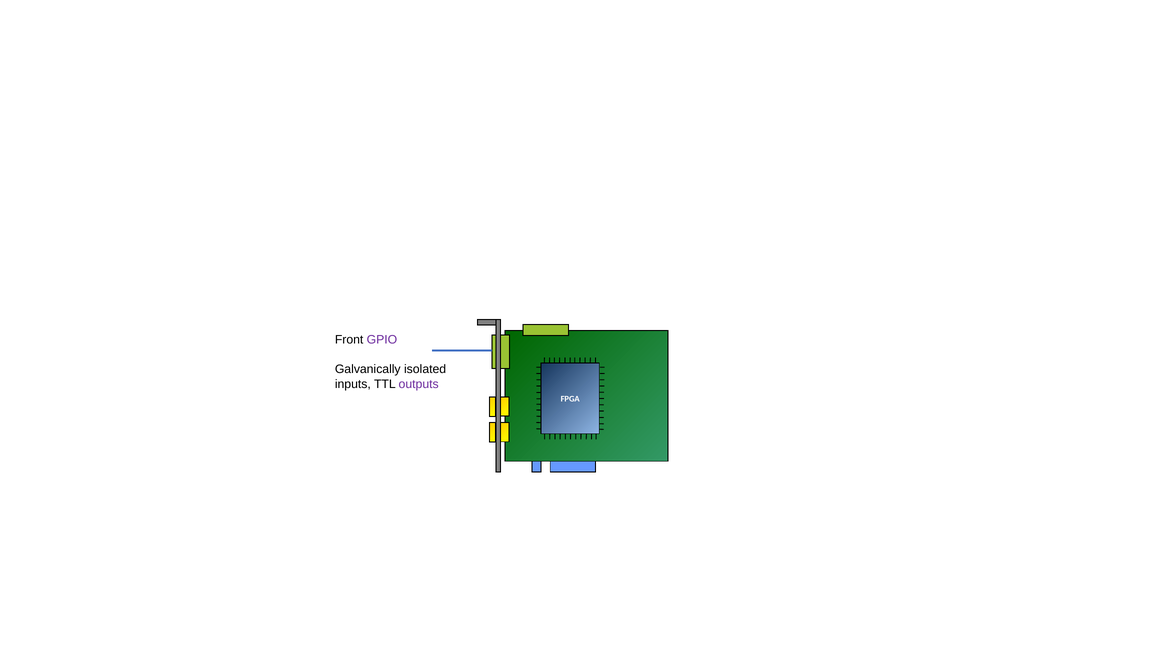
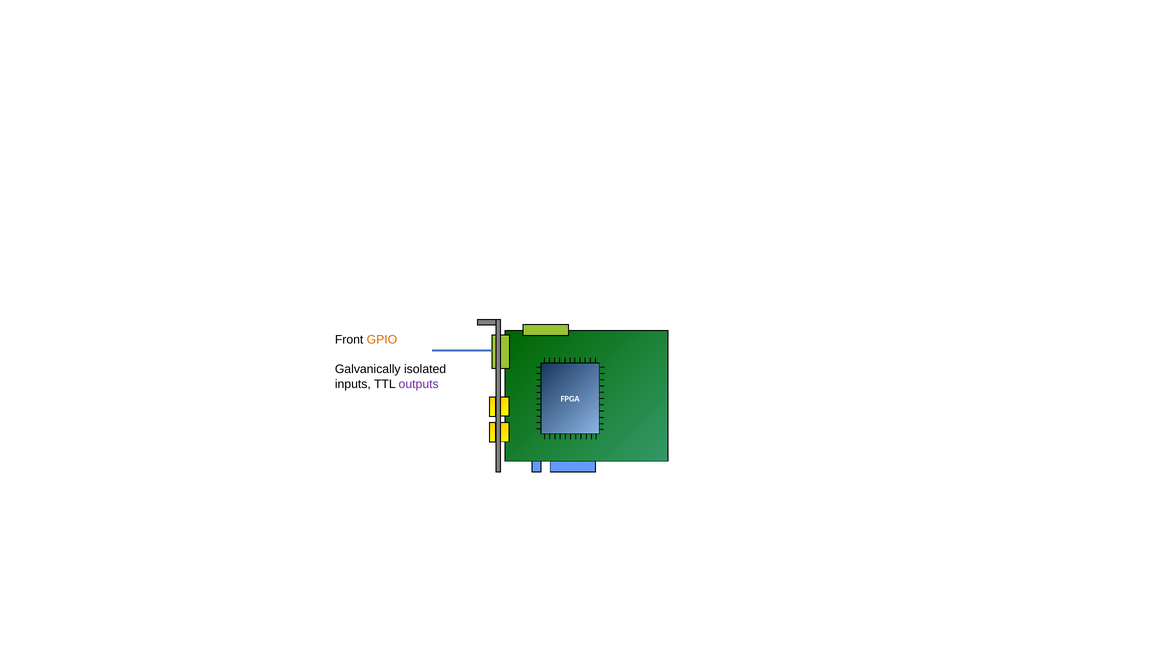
GPIO colour: purple -> orange (382, 340)
